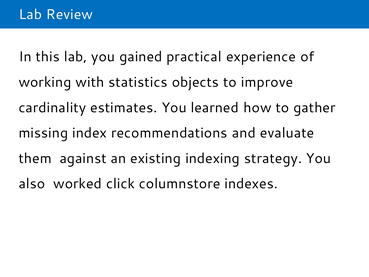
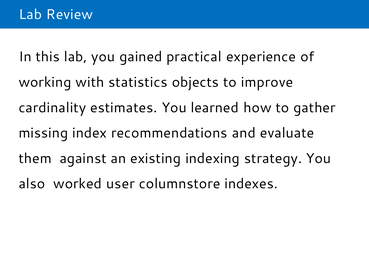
click: click -> user (120, 184)
